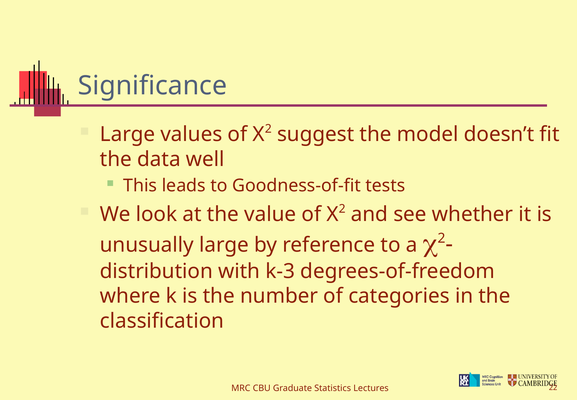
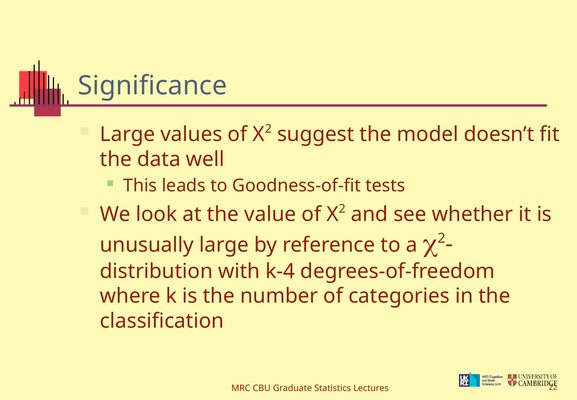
k-3: k-3 -> k-4 (280, 271)
